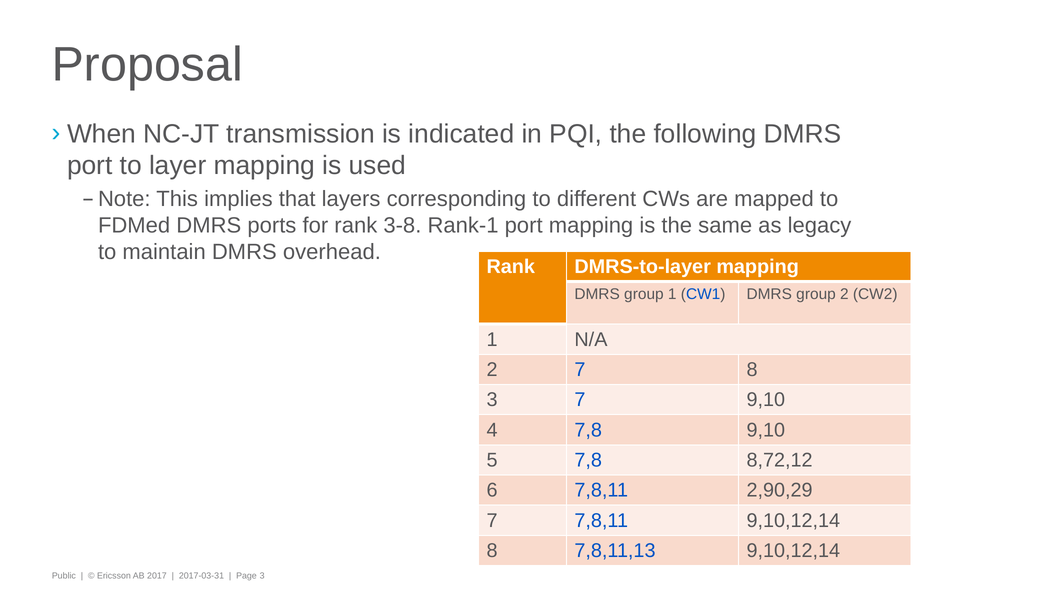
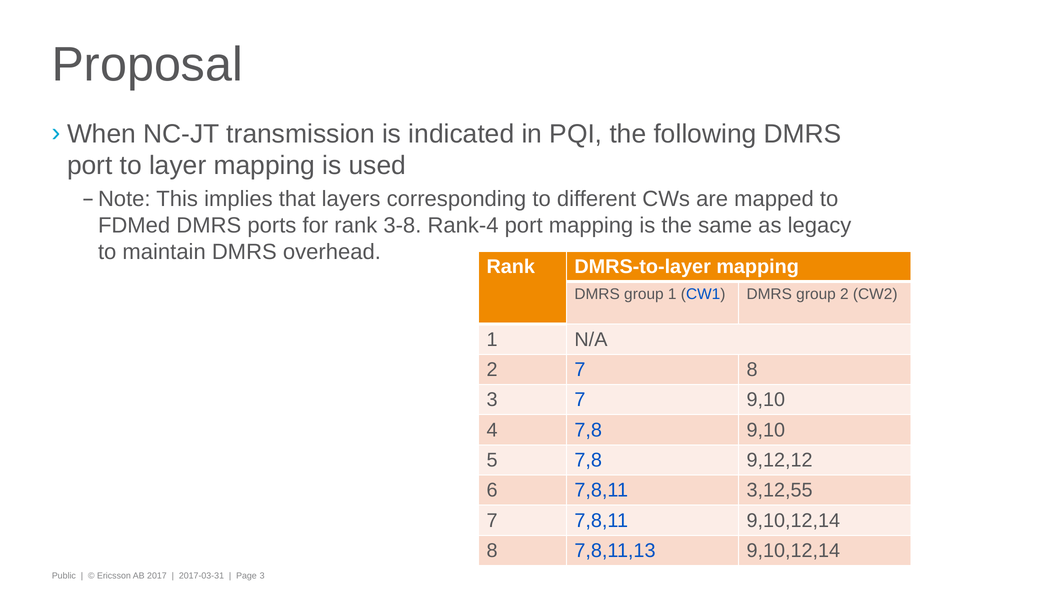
Rank-1: Rank-1 -> Rank-4 (463, 225)
8,72,12: 8,72,12 -> 9,12,12 (780, 460)
2,90,29: 2,90,29 -> 3,12,55 (780, 490)
